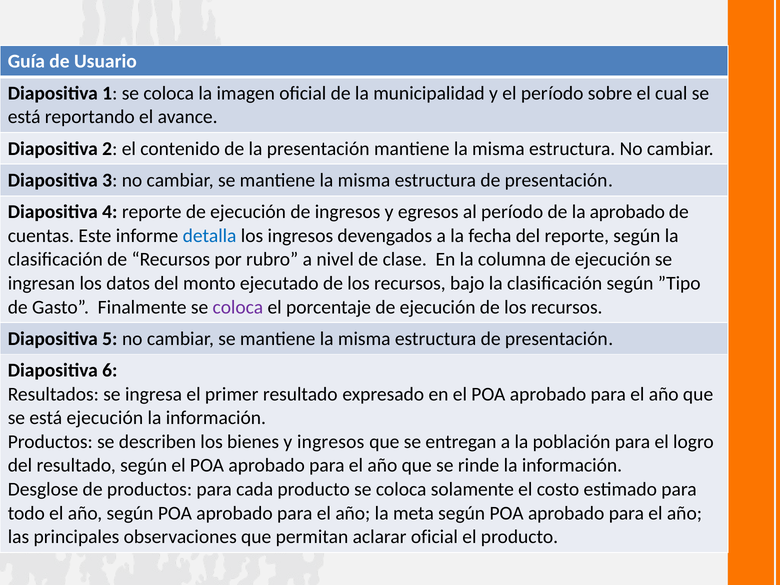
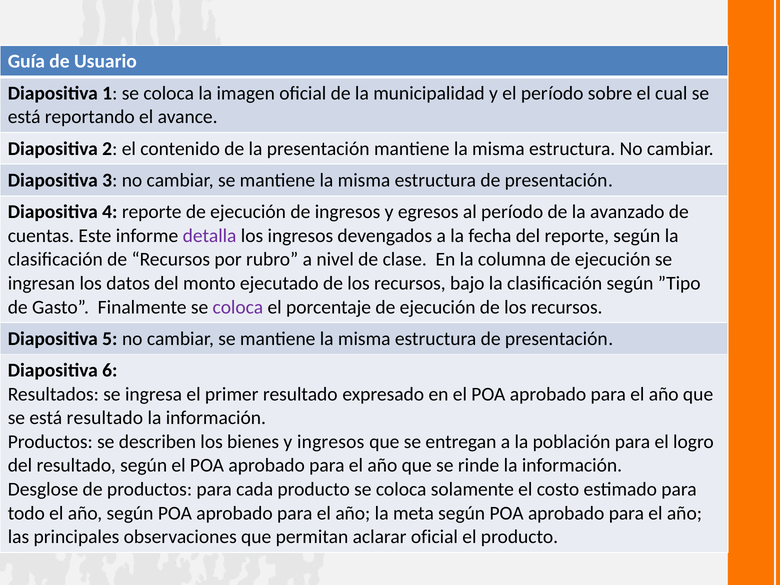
la aprobado: aprobado -> avanzado (627, 212)
detalla colour: blue -> purple (210, 236)
está ejecución: ejecución -> resultado (105, 418)
